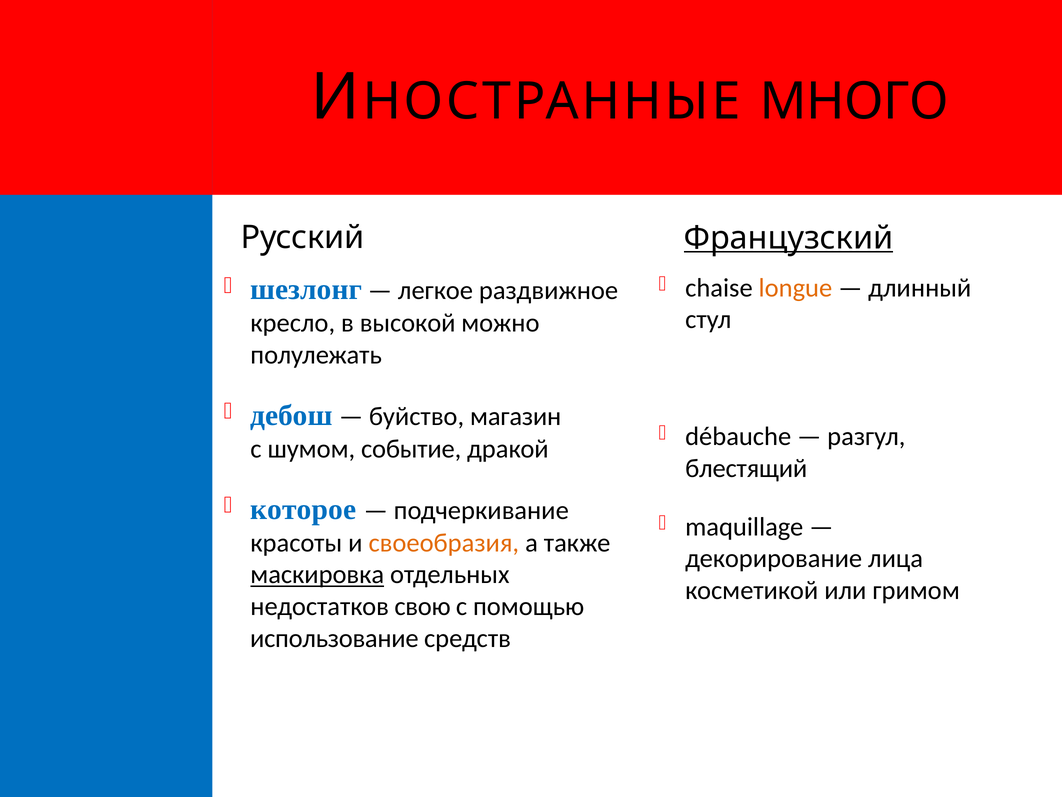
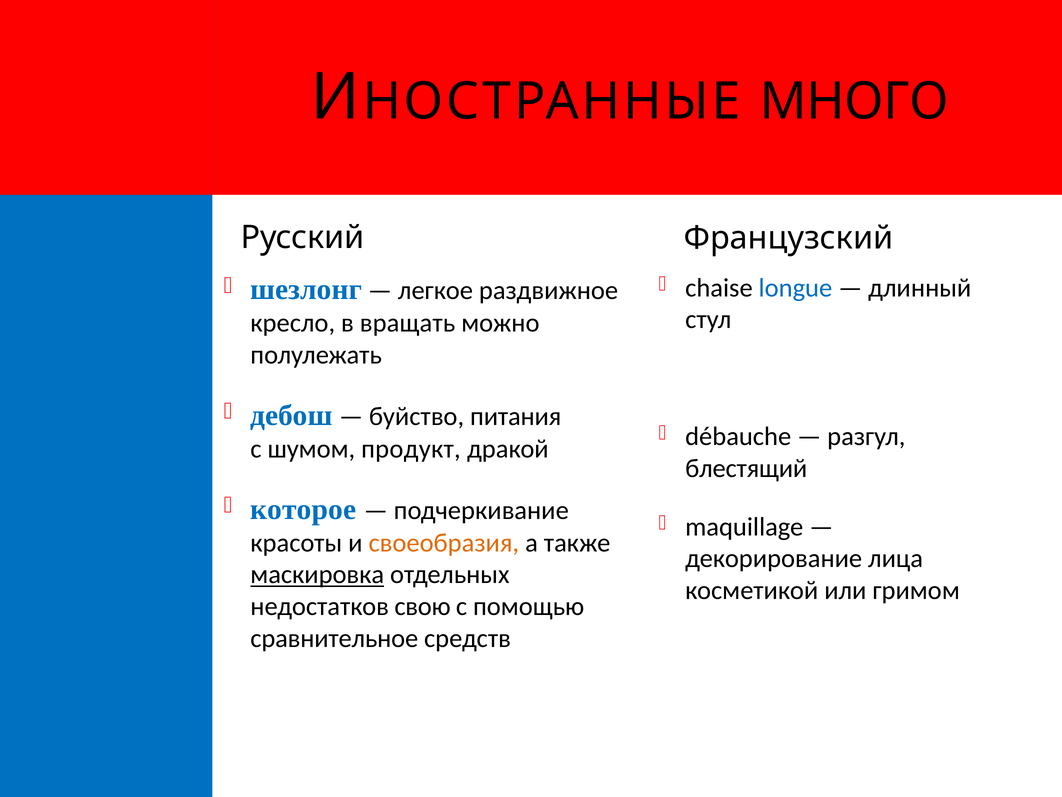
Французский underline: present -> none (789, 238)
longue colour: orange -> blue (795, 288)
высокой: высокой -> вращать (408, 323)
магазин: магазин -> питания (516, 416)
событие: событие -> продукт (411, 449)
использование: использование -> сравнительное (334, 638)
